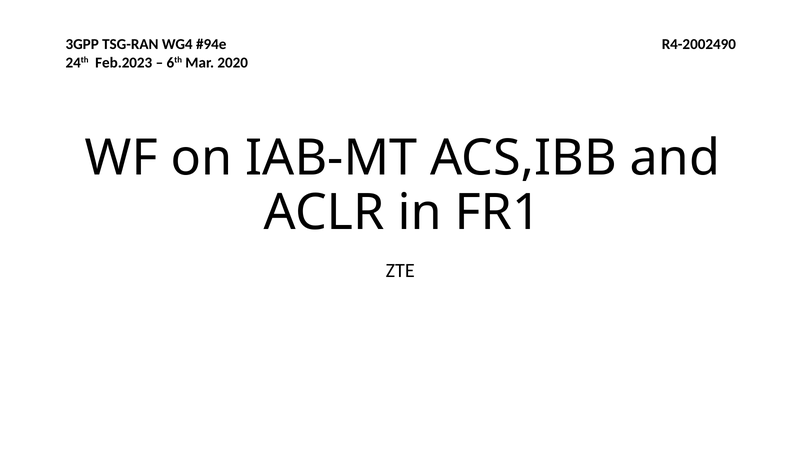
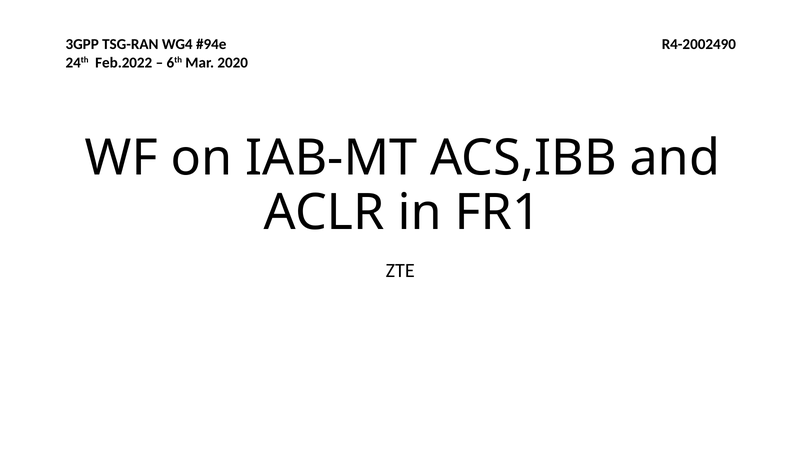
Feb.2023: Feb.2023 -> Feb.2022 (124, 63)
